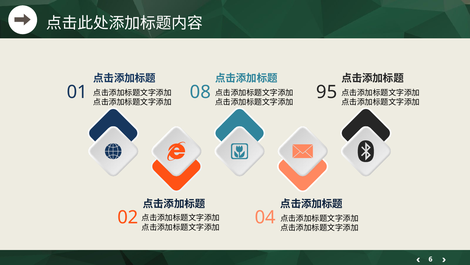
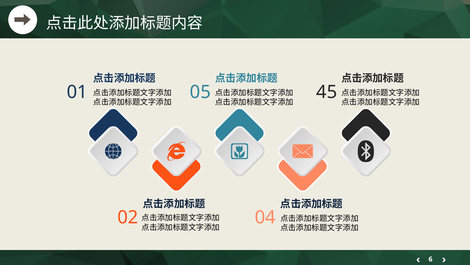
08: 08 -> 05 (200, 92)
95: 95 -> 45 (327, 92)
